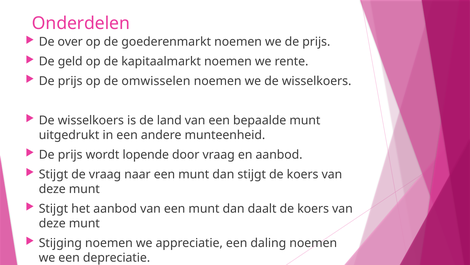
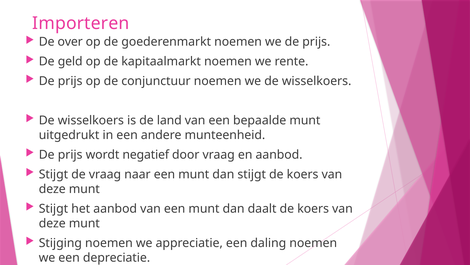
Onderdelen: Onderdelen -> Importeren (81, 23)
omwisselen: omwisselen -> conjunctuur (156, 81)
lopende: lopende -> negatief (146, 154)
